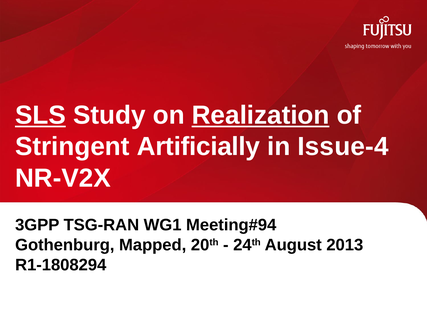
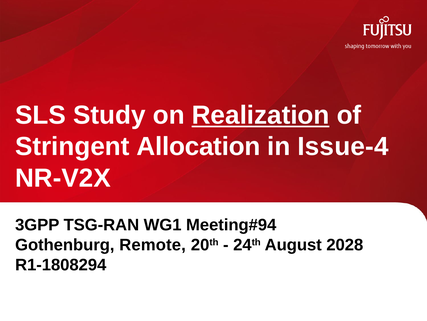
SLS underline: present -> none (40, 115)
Artificially: Artificially -> Allocation (198, 146)
Mapped: Mapped -> Remote (153, 245)
2013: 2013 -> 2028 (345, 245)
